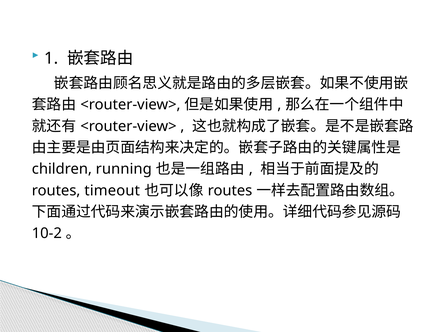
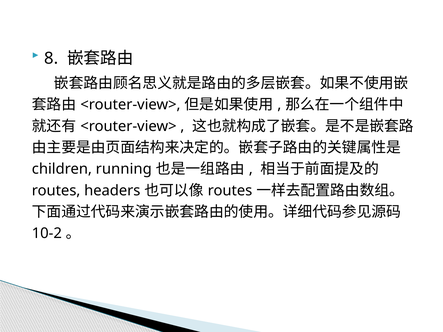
1: 1 -> 8 (51, 58)
timeout: timeout -> headers (112, 191)
